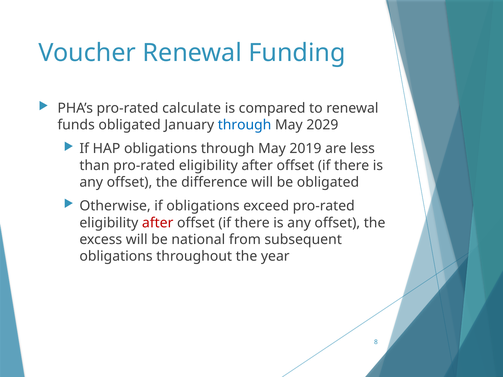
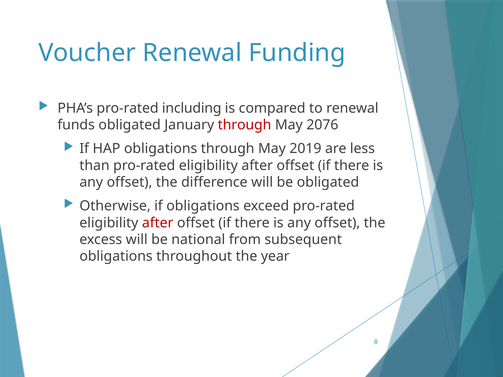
calculate: calculate -> including (192, 108)
through colour: blue -> red (245, 125)
2029: 2029 -> 2076 (322, 125)
